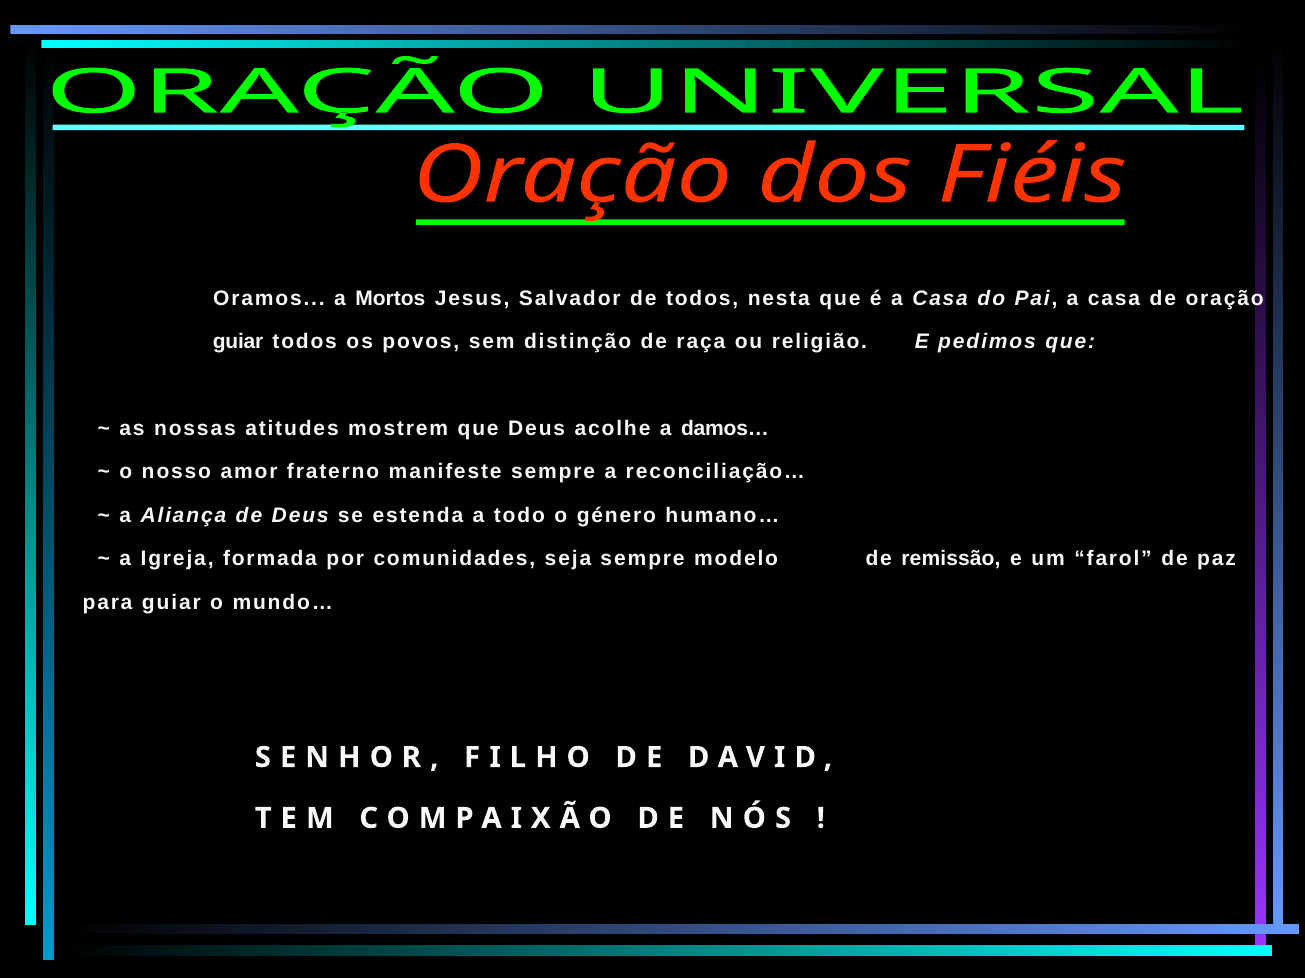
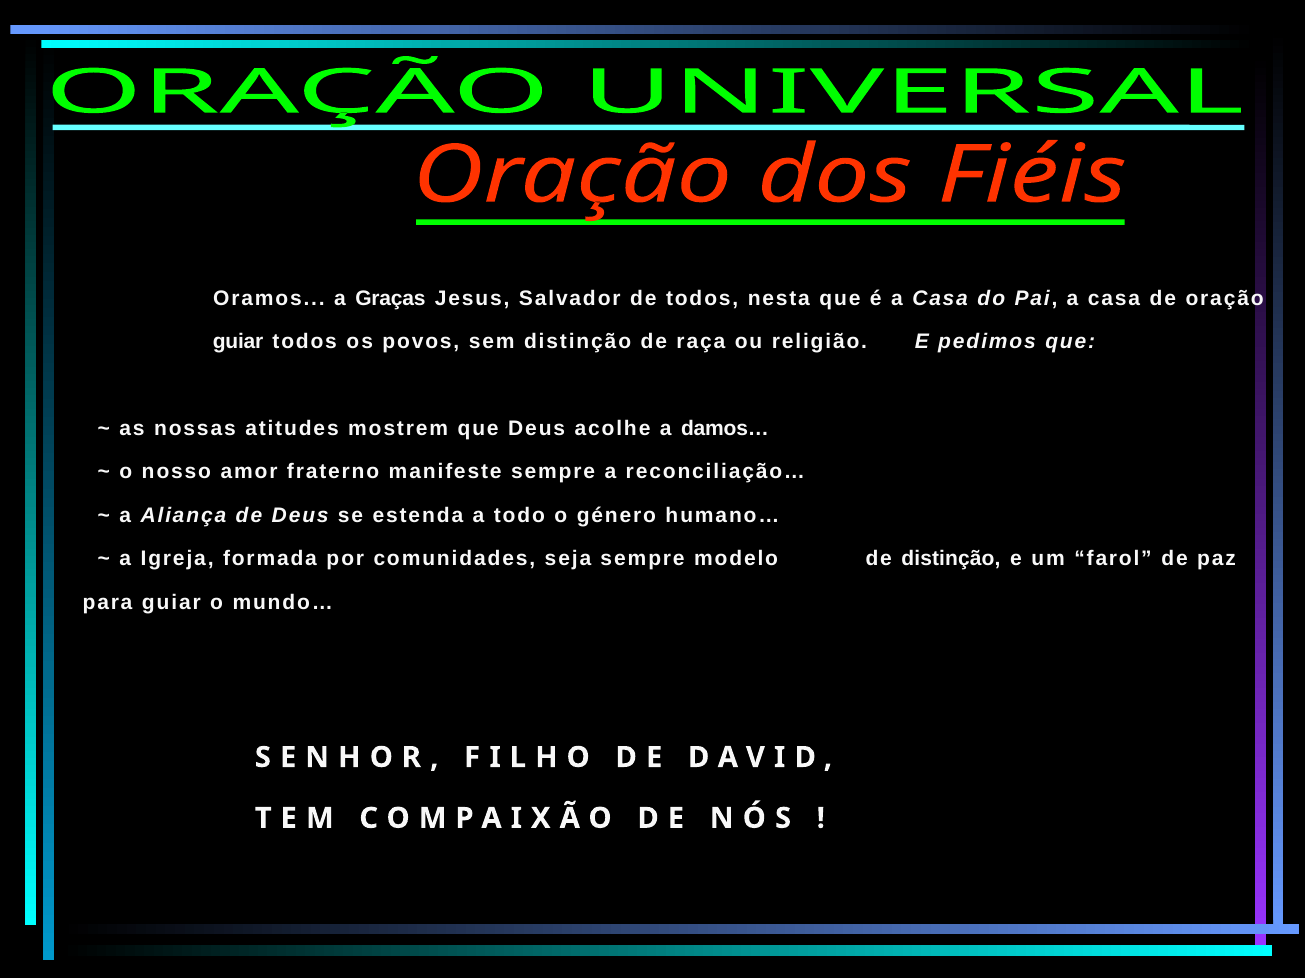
Mortos: Mortos -> Graças (390, 298)
de remissão: remissão -> distinção (951, 559)
